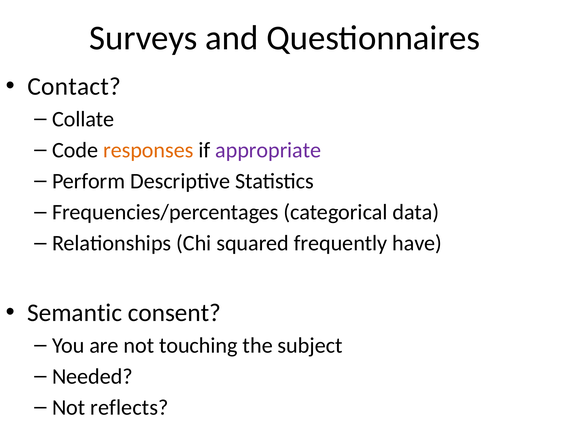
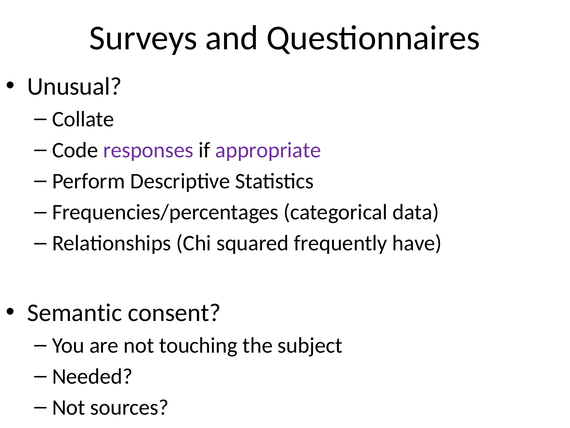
Contact: Contact -> Unusual (74, 86)
responses colour: orange -> purple (148, 150)
reflects: reflects -> sources (129, 407)
